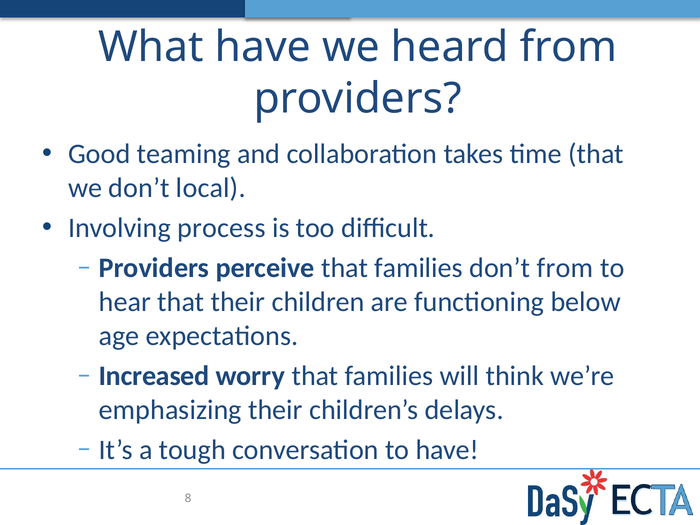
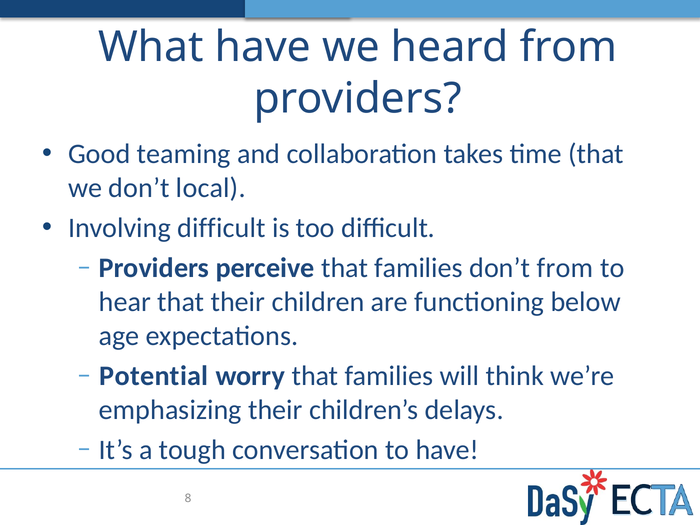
Involving process: process -> difficult (221, 228)
Increased: Increased -> Potential (154, 376)
